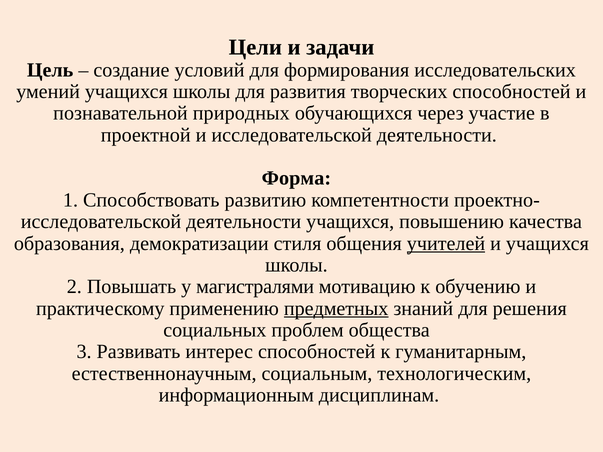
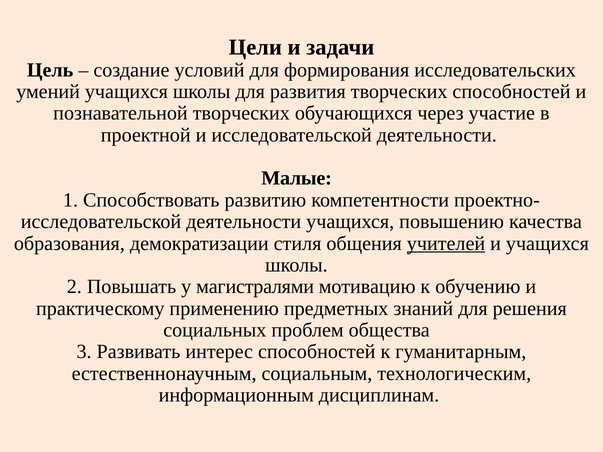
познавательной природных: природных -> творческих (241, 113)
Форма: Форма -> Малые (297, 178)
предметных underline: present -> none (336, 309)
